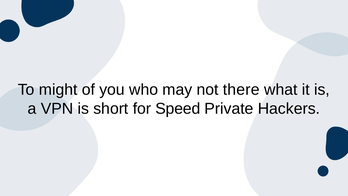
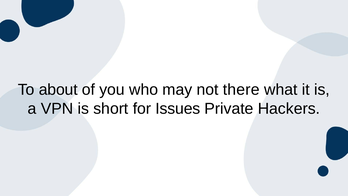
might: might -> about (58, 89)
Speed: Speed -> Issues (178, 108)
